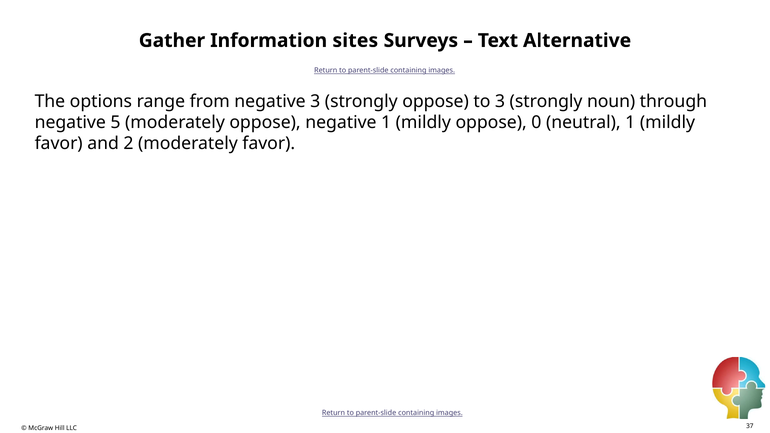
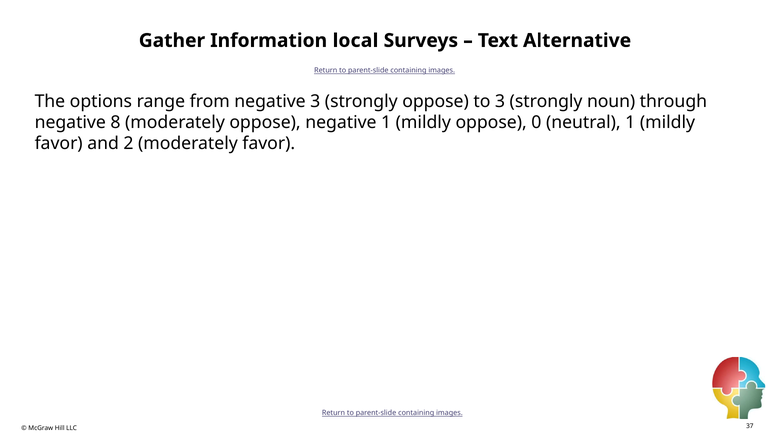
sites: sites -> local (355, 41)
5: 5 -> 8 (116, 122)
